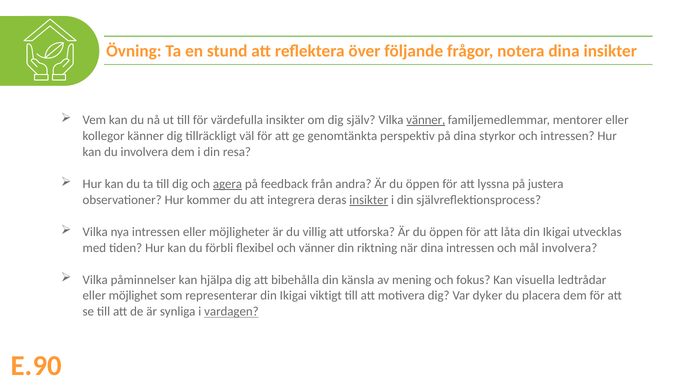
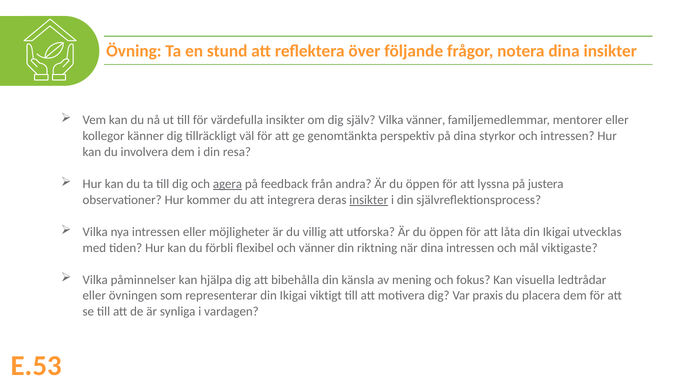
vänner underline: present -> none (426, 120)
mål involvera: involvera -> viktigaste (570, 248)
möjlighet: möjlighet -> övningen (133, 296)
dyker: dyker -> praxis (488, 296)
vardagen underline: present -> none (231, 312)
E.90: E.90 -> E.53 (36, 366)
